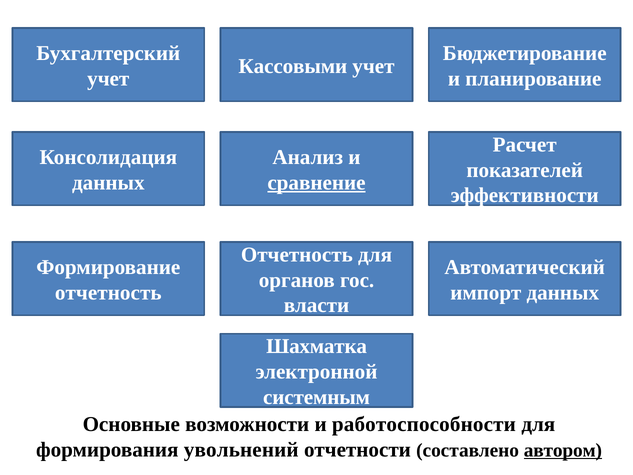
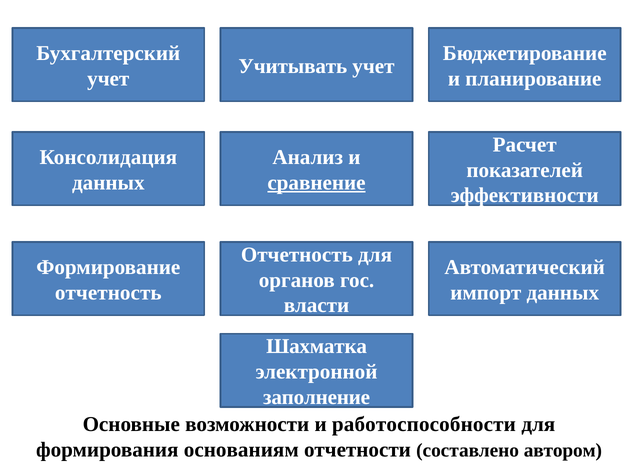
Кассовыми: Кассовыми -> Учитывать (293, 66)
системным: системным -> заполнение (317, 397)
увольнений: увольнений -> основаниям (241, 449)
автором underline: present -> none (563, 450)
